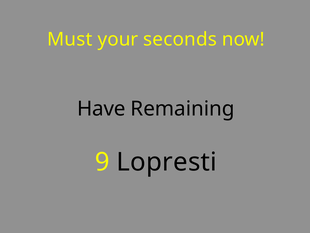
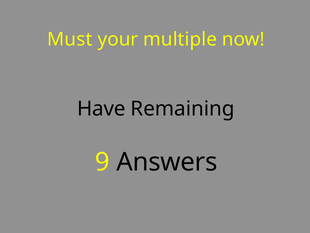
seconds: seconds -> multiple (180, 39)
Lopresti: Lopresti -> Answers (167, 162)
